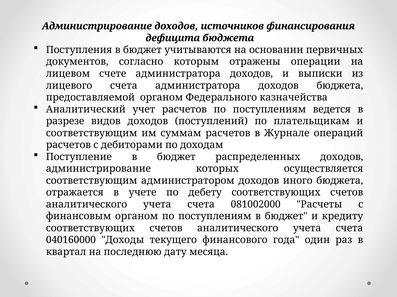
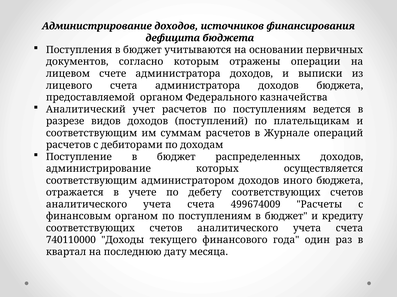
081002000: 081002000 -> 499674009 (256, 205)
040160000: 040160000 -> 740110000 (71, 241)
